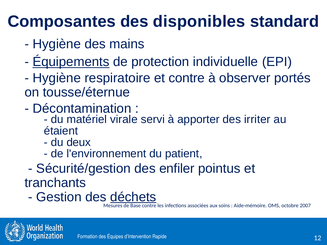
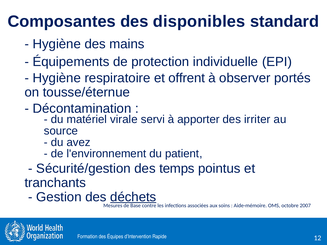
Équipements underline: present -> none (71, 62)
et contre: contre -> offrent (187, 78)
étaient: étaient -> source (61, 131)
deux: deux -> avez (79, 142)
enfiler: enfiler -> temps (177, 169)
